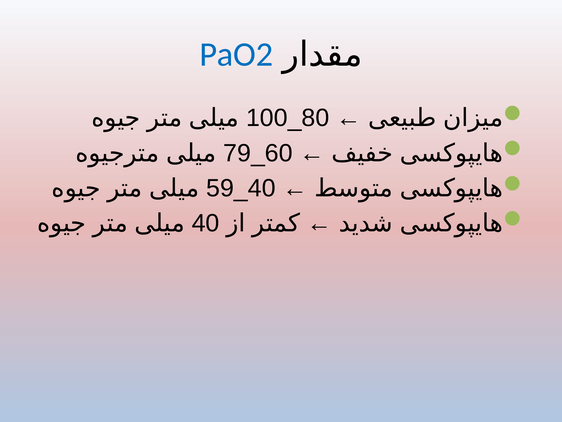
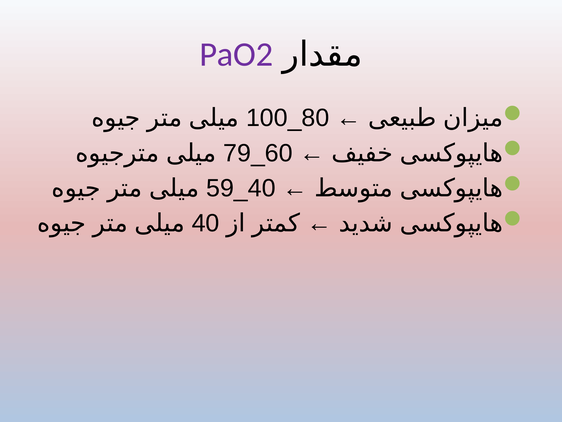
PaO2 colour: blue -> purple (236, 54)
